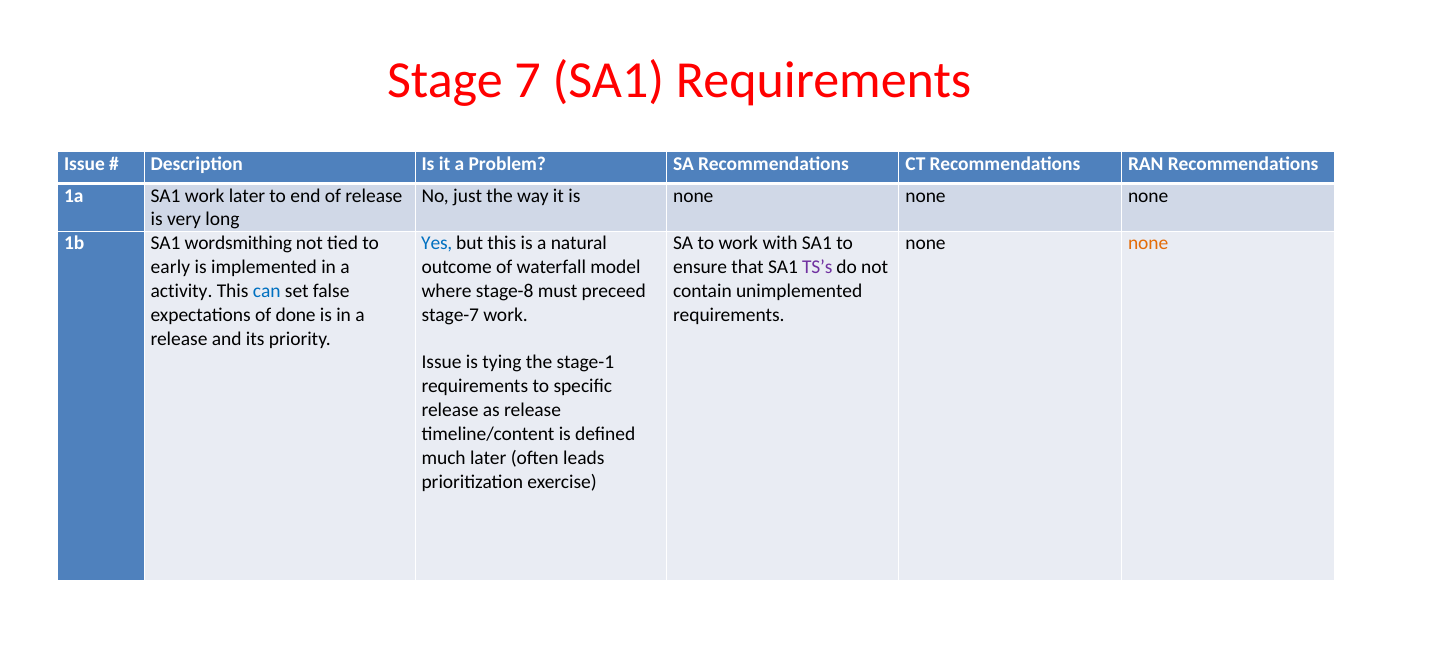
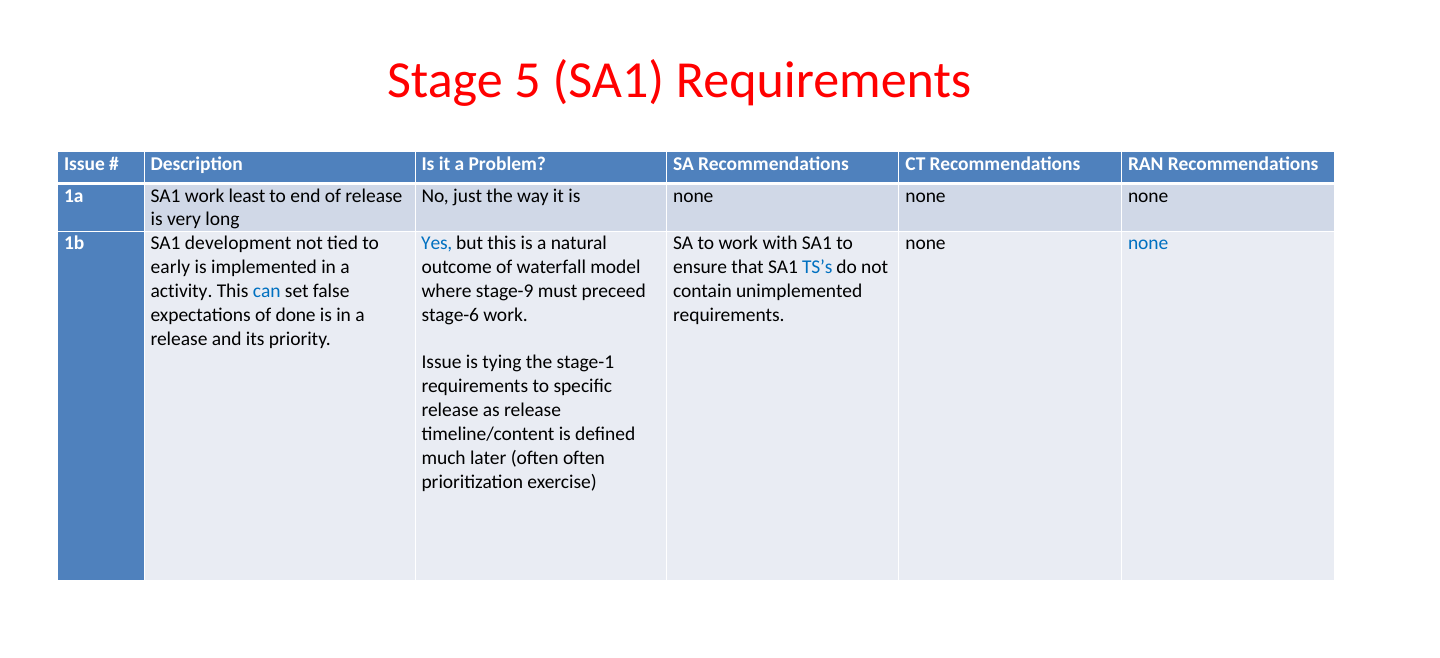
7: 7 -> 5 (528, 80)
work later: later -> least (247, 196)
wordsmithing: wordsmithing -> development (238, 244)
none colour: orange -> blue (1148, 244)
TS’s colour: purple -> blue (817, 267)
stage-8: stage-8 -> stage-9 (505, 291)
stage-7: stage-7 -> stage-6 (450, 315)
often leads: leads -> often (584, 458)
